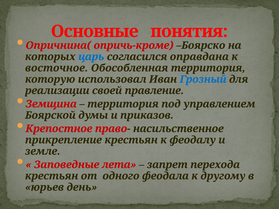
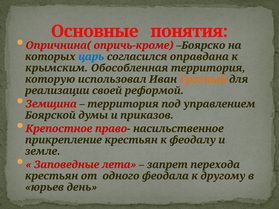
восточное: восточное -> крымским (57, 68)
Грозный colour: blue -> orange (203, 79)
правление: правление -> реформой (154, 91)
